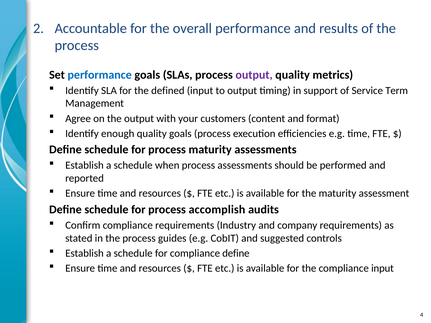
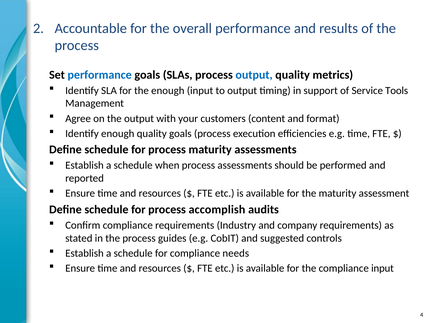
output colour: purple -> blue (254, 75)
the defined: defined -> enough (168, 91)
Term: Term -> Tools (397, 91)
compliance define: define -> needs (236, 253)
